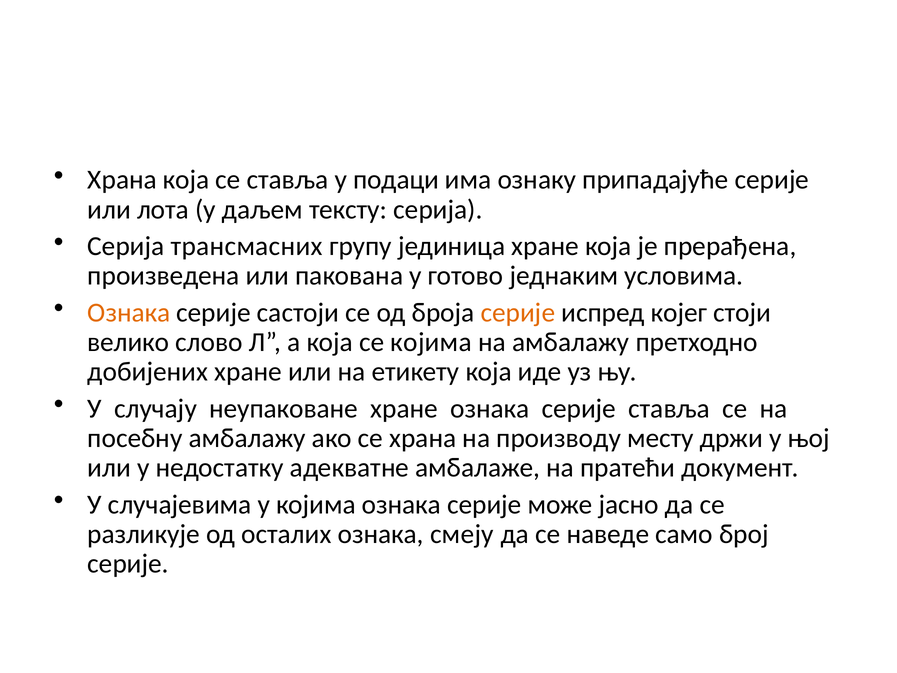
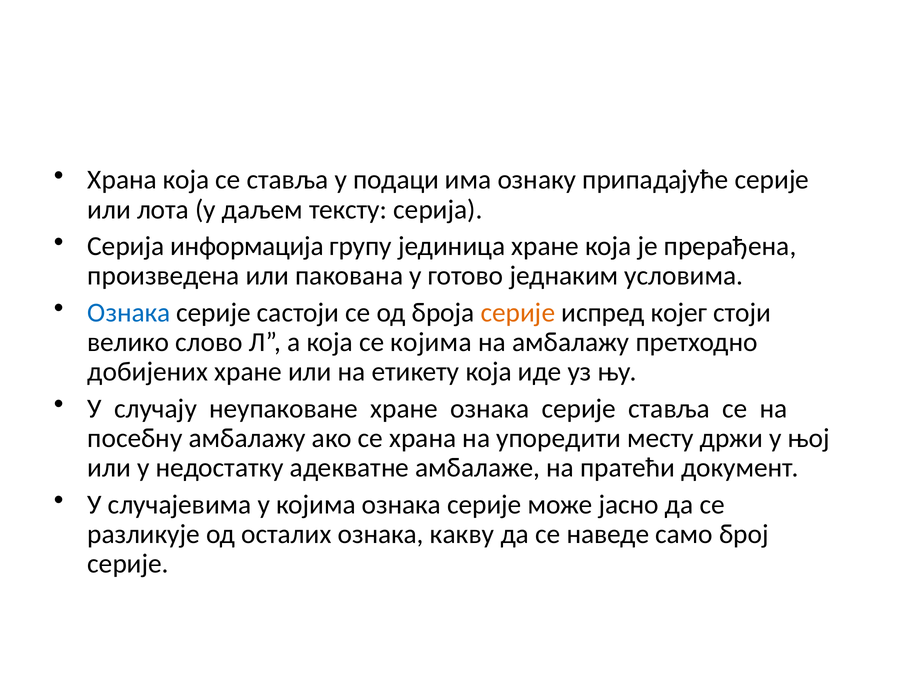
трансмасних: трансмасних -> информација (247, 246)
Ознака colour: orange -> blue (129, 313)
производу: производу -> упоредити (559, 438)
смеју: смеју -> какву (462, 534)
